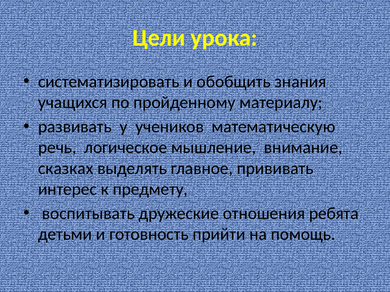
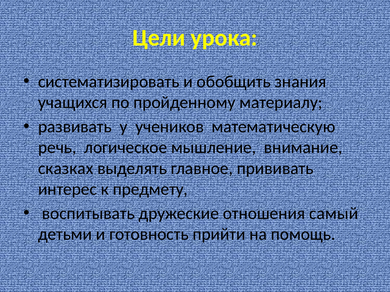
ребята: ребята -> самый (334, 214)
